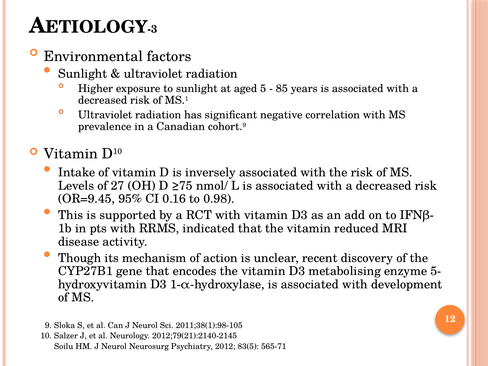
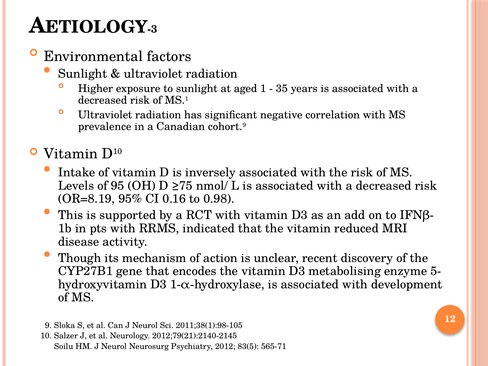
5: 5 -> 1 (263, 89)
85: 85 -> 35 (282, 89)
27: 27 -> 95 (118, 186)
OR=9.45: OR=9.45 -> OR=8.19 (87, 199)
